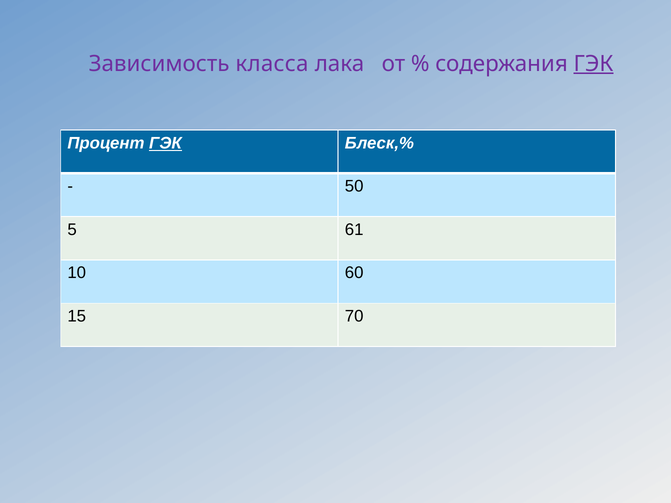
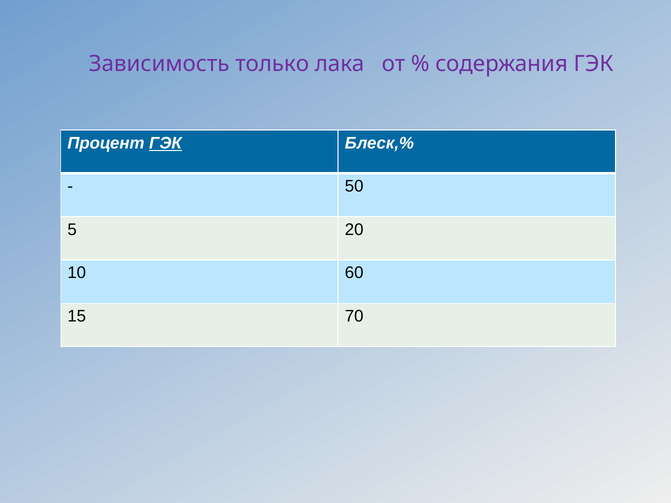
класса: класса -> только (272, 64)
ГЭК underline: present -> none (594, 64)
61: 61 -> 20 (354, 230)
